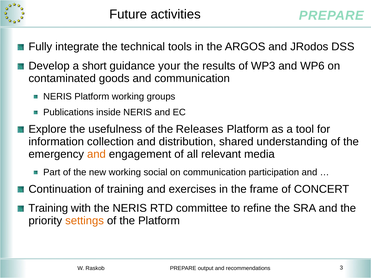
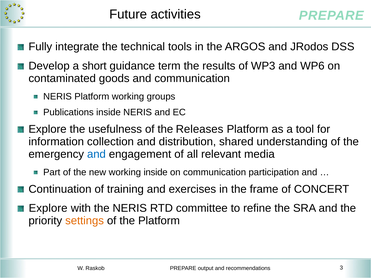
your: your -> term (169, 66)
and colour: orange -> blue (96, 154)
working social: social -> inside (156, 172)
Training: Training -> Explore (48, 208)
